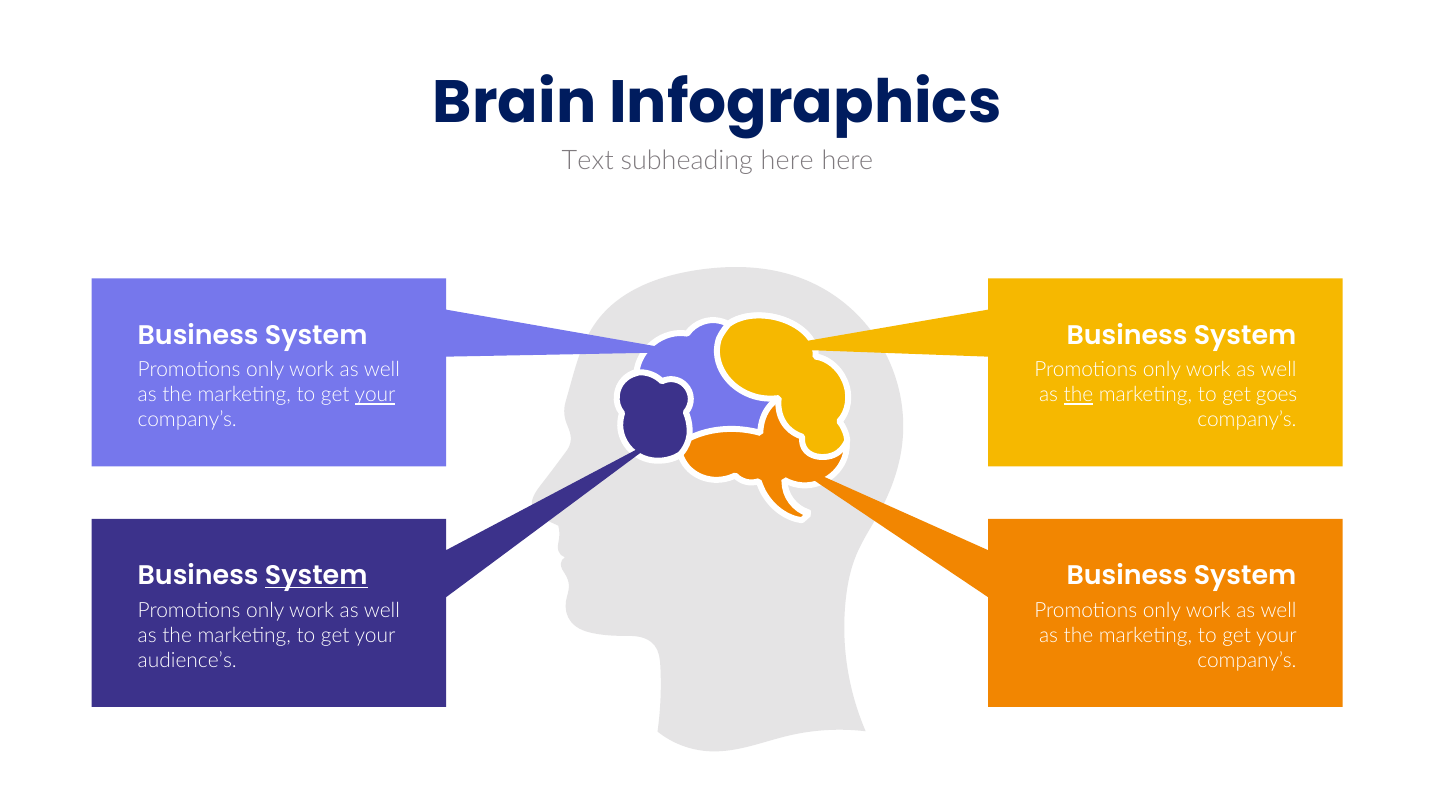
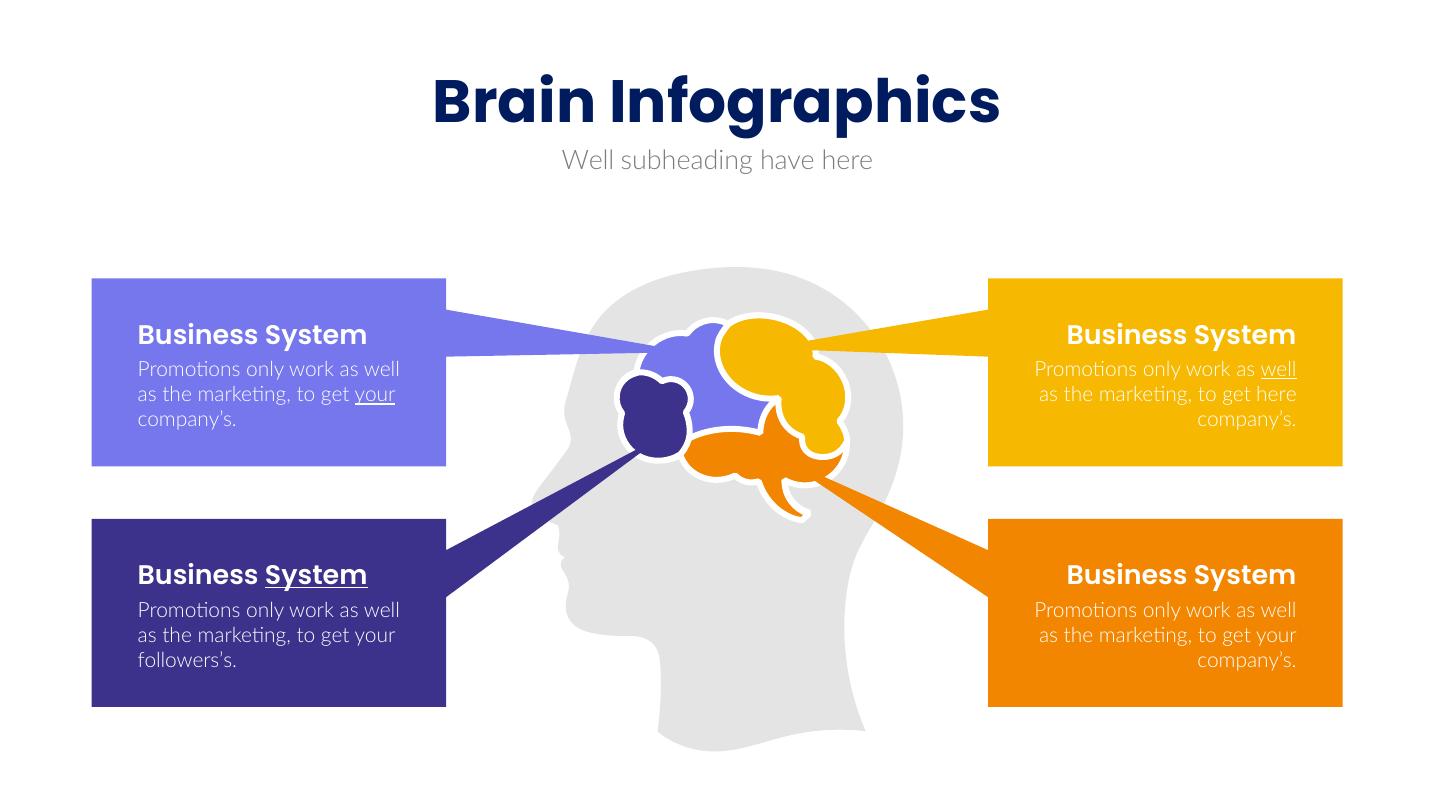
Text: Text -> Well (588, 161)
subheading here: here -> have (787, 161)
well underline: none -> present (1279, 370)
the underline: present -> none (1079, 395)
get goes: goes -> here (1276, 395)
audience’s: audience’s -> followers’s (187, 661)
